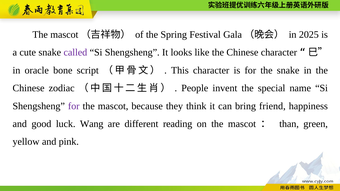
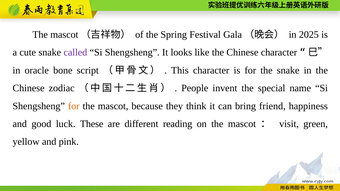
for colour: purple -> orange (74, 106)
Wang: Wang -> These (92, 124)
than: than -> visit (289, 124)
